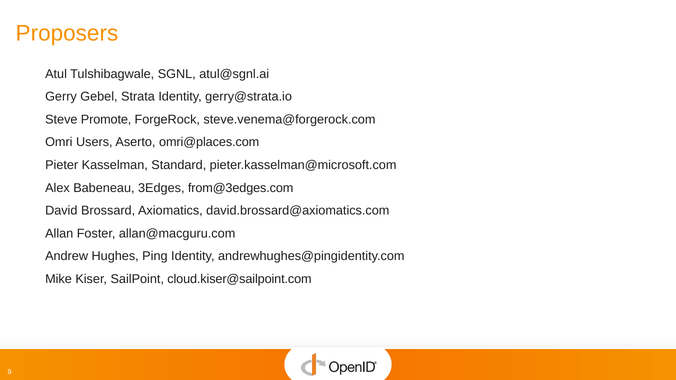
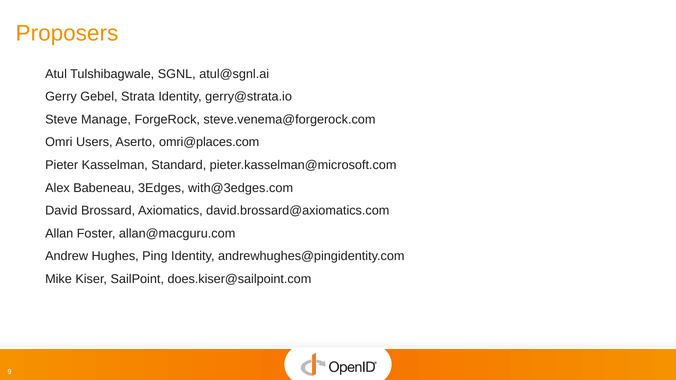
Promote: Promote -> Manage (106, 120)
from@3edges.com: from@3edges.com -> with@3edges.com (241, 188)
cloud.kiser@sailpoint.com: cloud.kiser@sailpoint.com -> does.kiser@sailpoint.com (239, 279)
